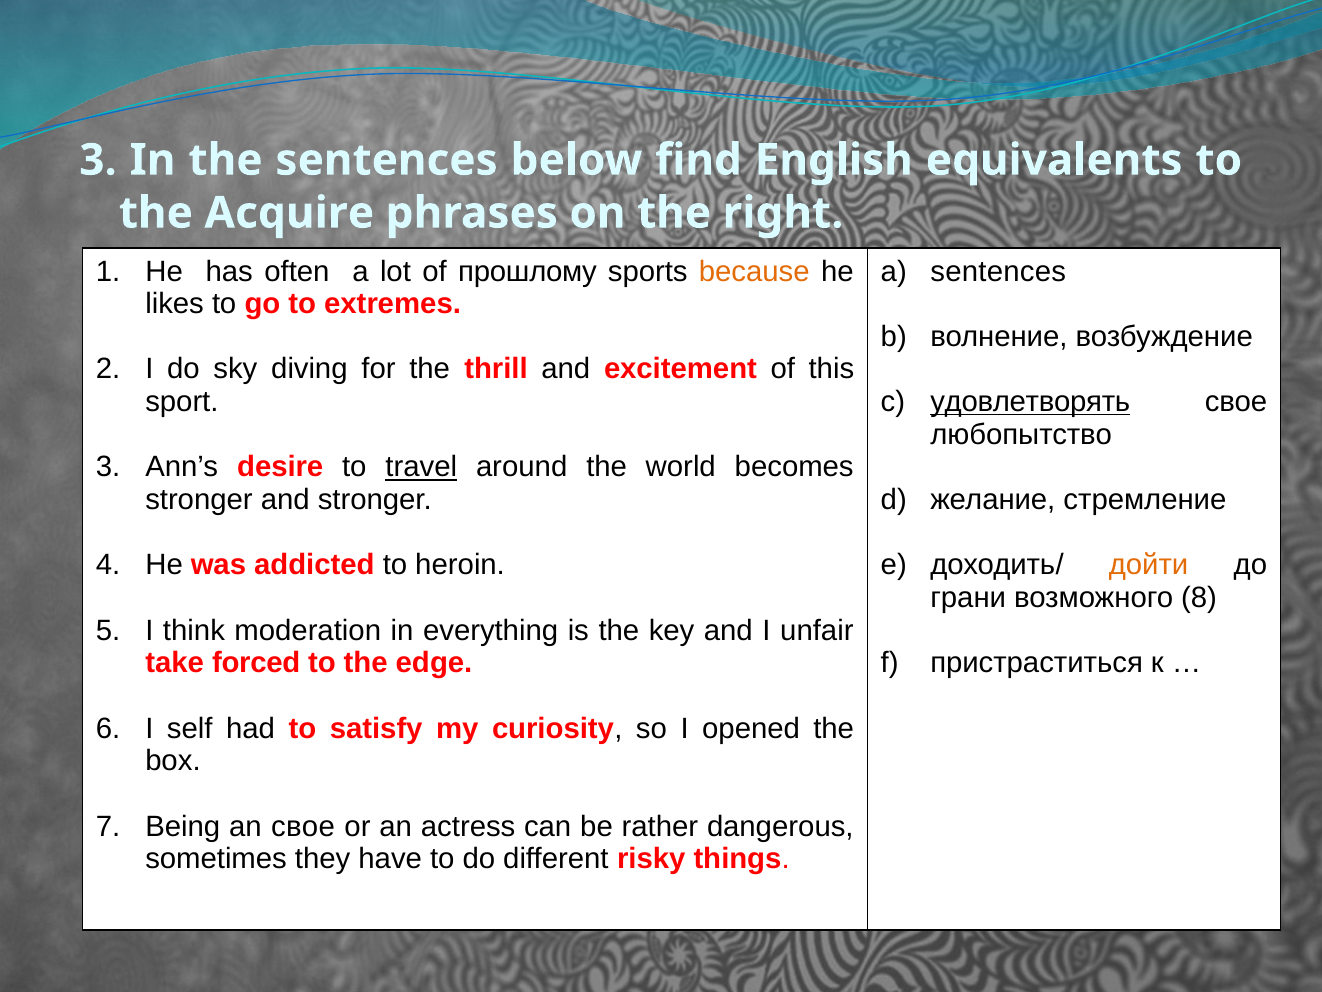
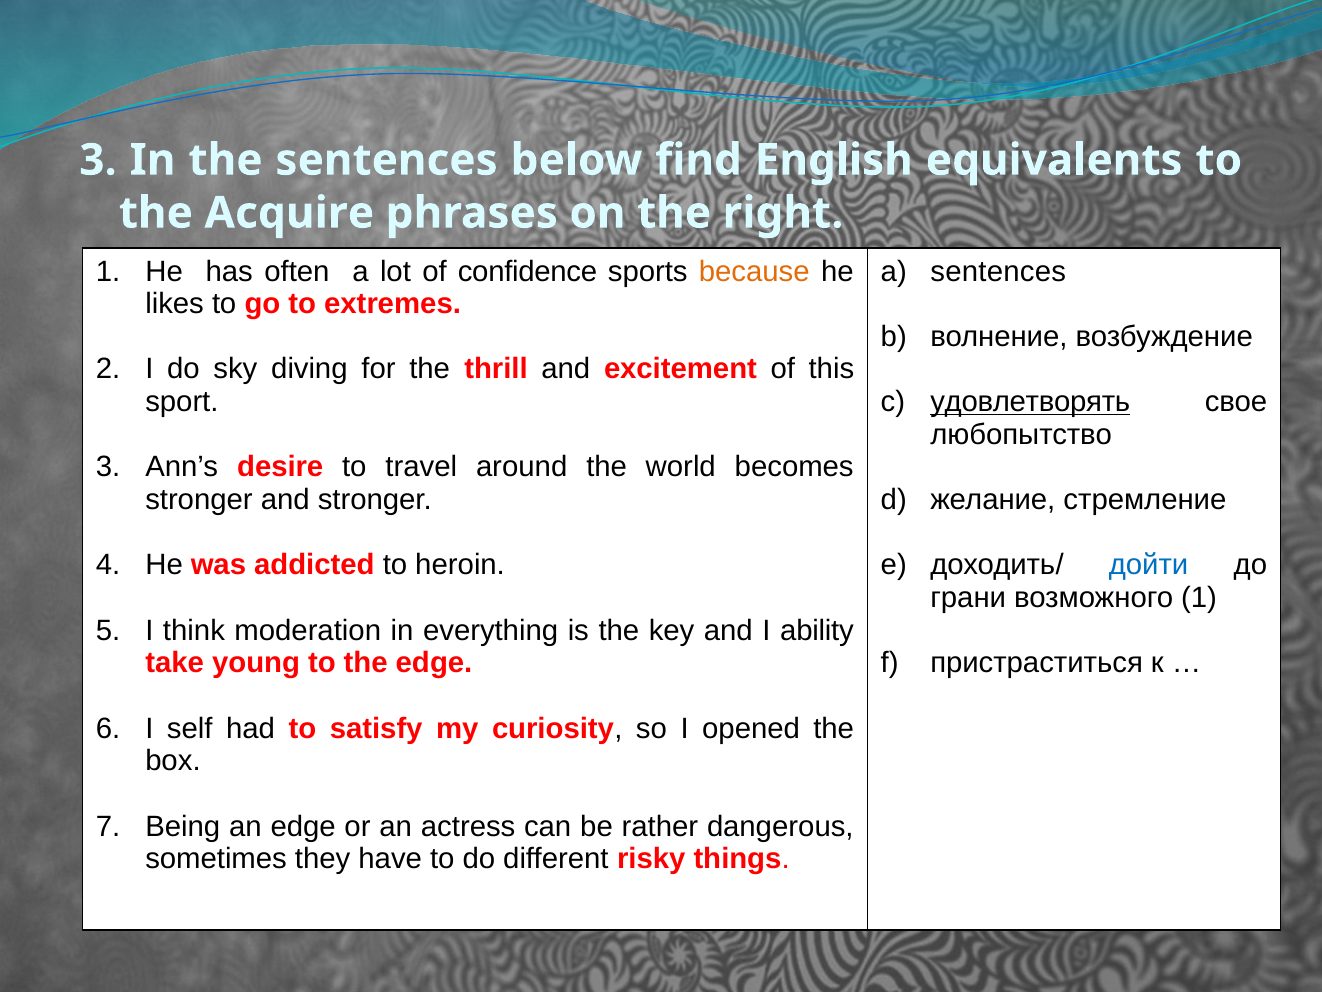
прошлому: прошлому -> confidence (528, 271)
travel underline: present -> none (421, 467)
дойти colour: orange -> blue (1149, 565)
возможного 8: 8 -> 1 (1199, 598)
unfair: unfair -> ability (817, 630)
forced: forced -> young (256, 663)
an свое: свое -> edge (303, 826)
